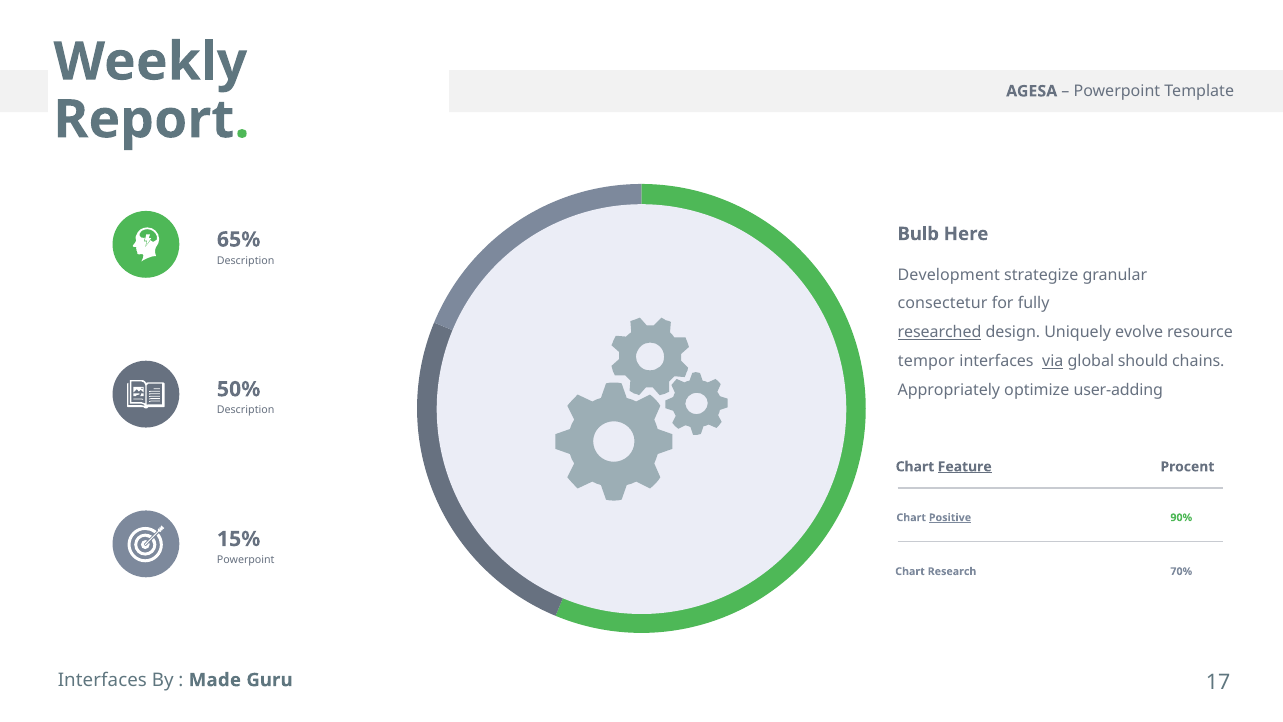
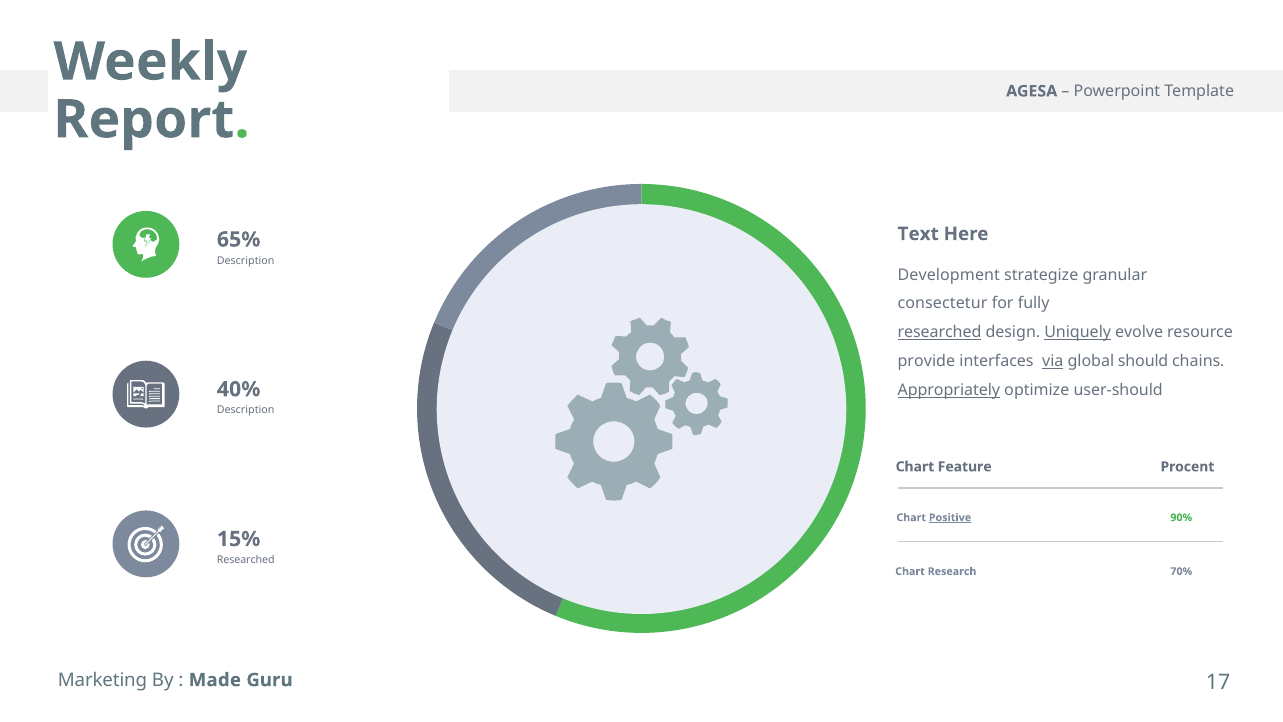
Bulb: Bulb -> Text (918, 234)
Uniquely underline: none -> present (1078, 332)
tempor: tempor -> provide (926, 361)
50%: 50% -> 40% (239, 389)
Appropriately underline: none -> present (949, 390)
user-adding: user-adding -> user-should (1118, 390)
Feature underline: present -> none (965, 467)
Powerpoint: Powerpoint -> Researched (246, 560)
Interfaces: Interfaces -> Marketing (102, 680)
